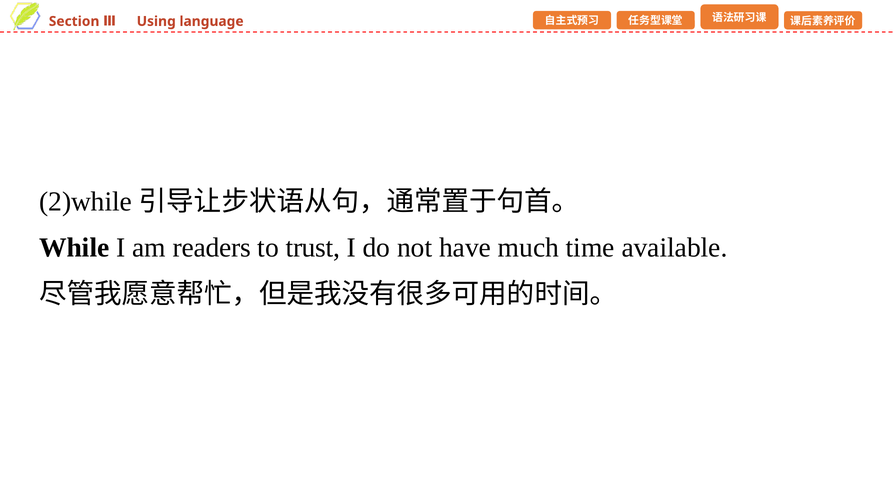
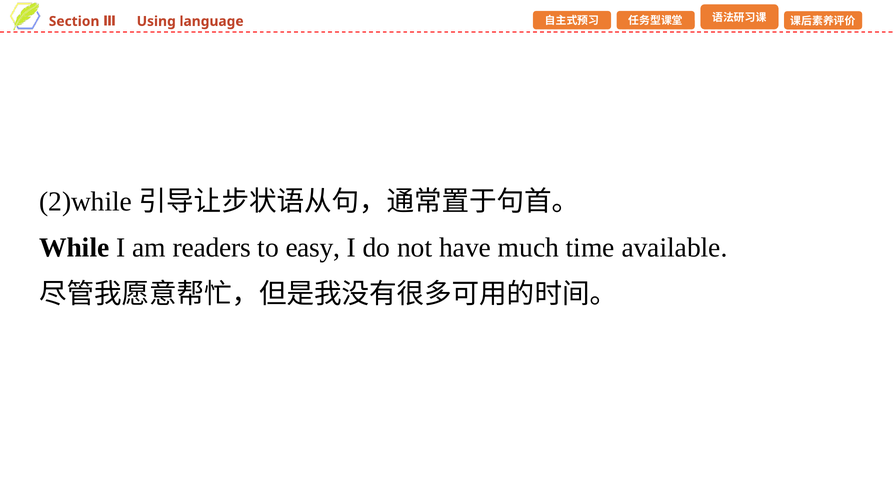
trust: trust -> easy (313, 248)
